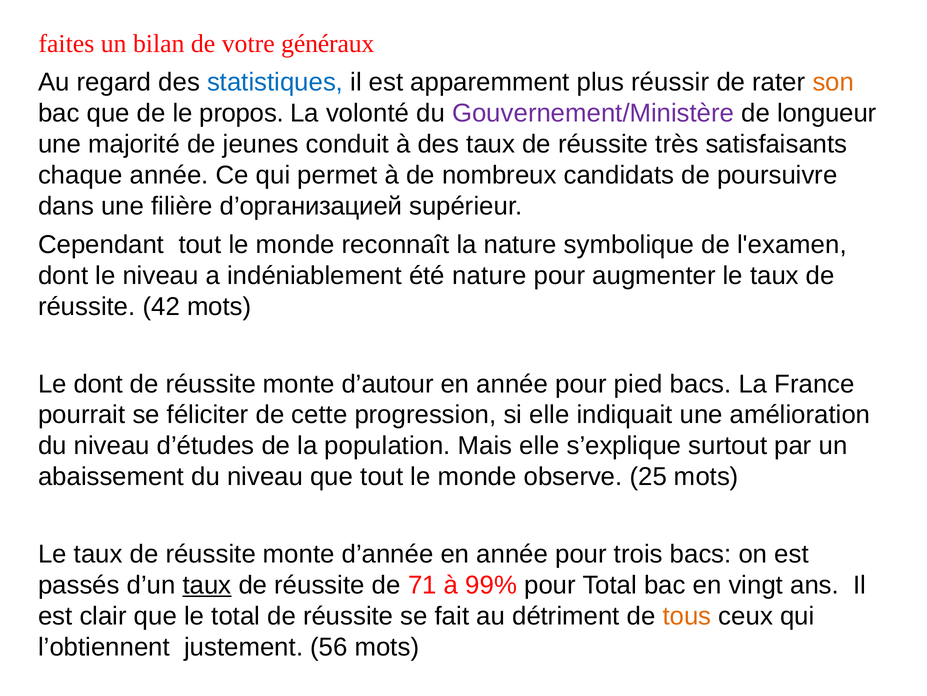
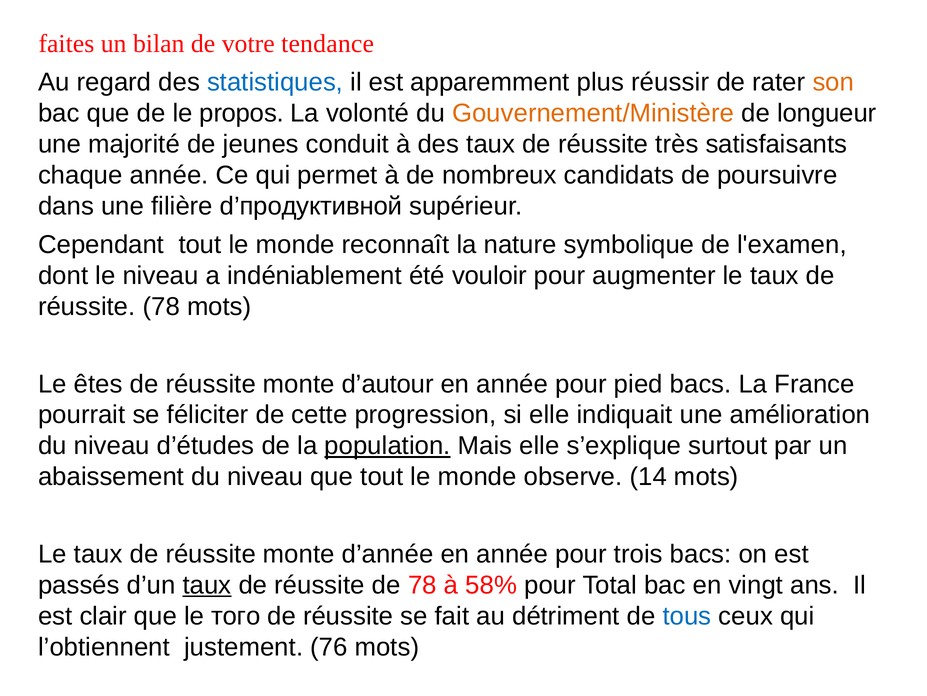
généraux: généraux -> tendance (328, 44)
Gouvernement/Ministère colour: purple -> orange (593, 113)
d’организацией: d’организацией -> d’продуктивной (311, 206)
été nature: nature -> vouloir (489, 275)
réussite 42: 42 -> 78 (161, 306)
Le dont: dont -> êtes (98, 384)
population underline: none -> present (388, 445)
25: 25 -> 14 (648, 476)
de 71: 71 -> 78 (422, 585)
99%: 99% -> 58% (491, 585)
le total: total -> того (236, 615)
tous colour: orange -> blue (687, 615)
56: 56 -> 76 (329, 646)
